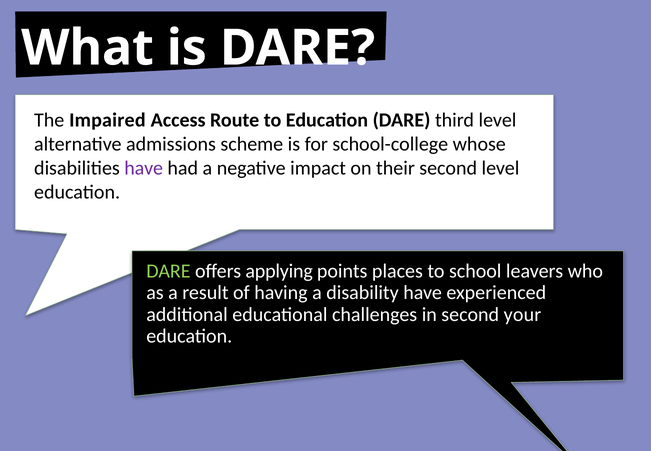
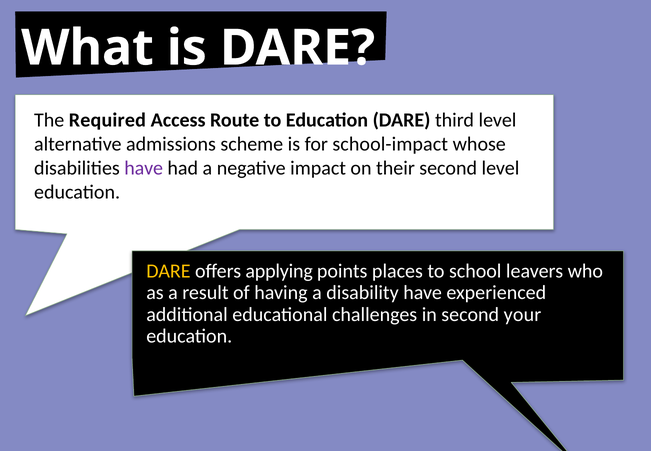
Impaired: Impaired -> Required (107, 120)
school-college: school-college -> school-impact (390, 144)
DARE colour: light green -> yellow (168, 271)
